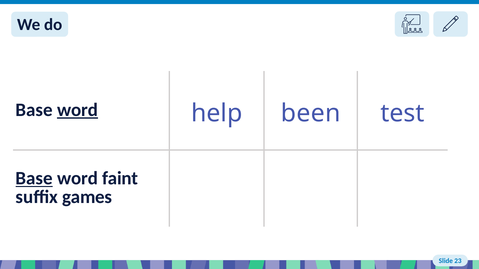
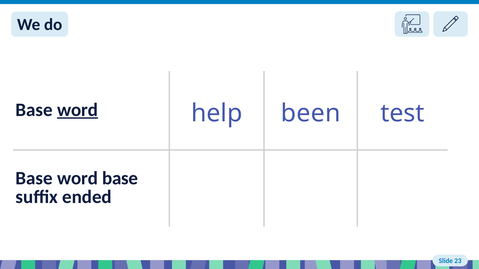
Base underline: present -> none (34, 179)
word faint: faint -> base (120, 179)
games: games -> ended (87, 197)
